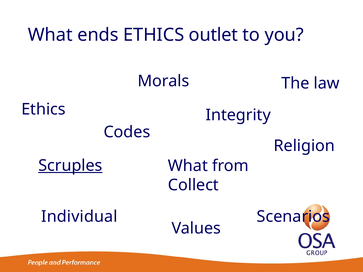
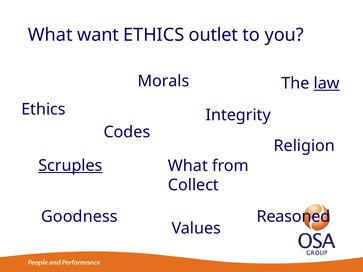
ends: ends -> want (98, 35)
law underline: none -> present (327, 83)
Individual: Individual -> Goodness (79, 217)
Scenarios: Scenarios -> Reasoned (293, 217)
